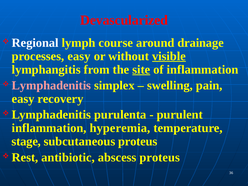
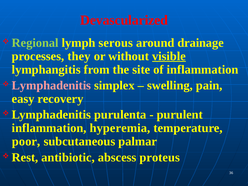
Regional colour: white -> light green (35, 43)
course: course -> serous (116, 43)
processes easy: easy -> they (79, 56)
site underline: present -> none (141, 70)
stage: stage -> poor (26, 141)
subcutaneous proteus: proteus -> palmar (138, 141)
